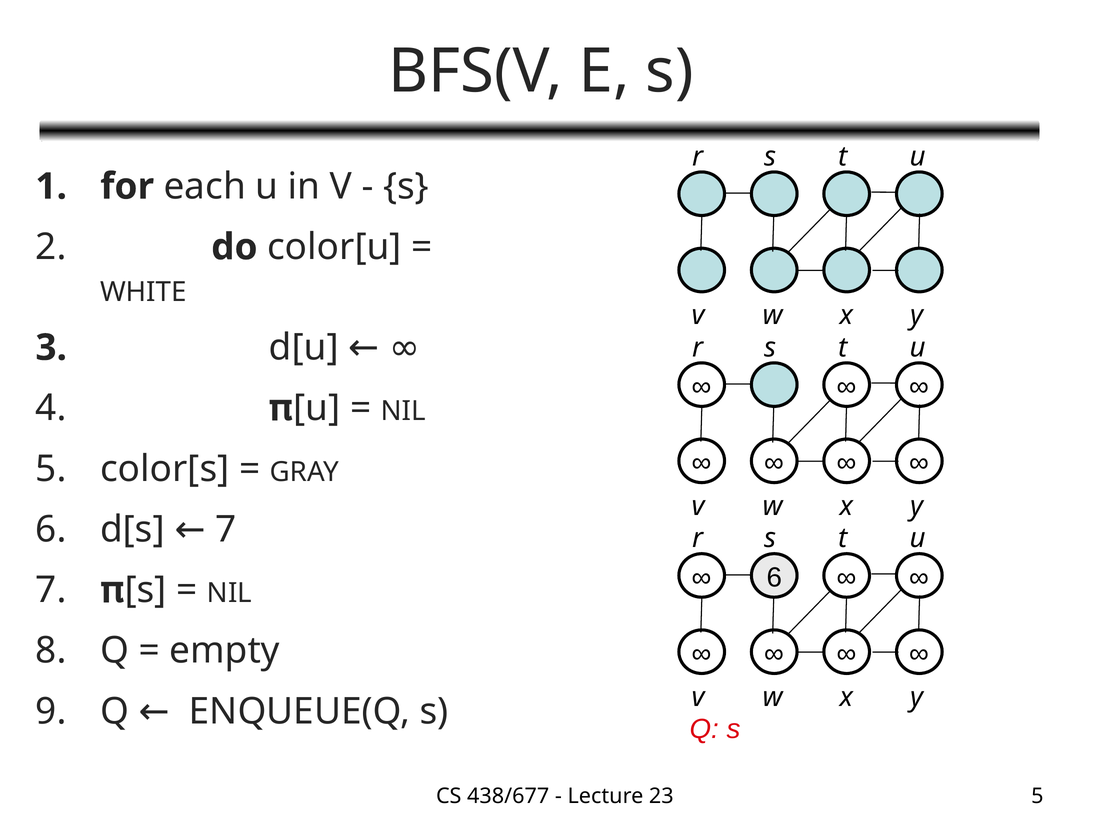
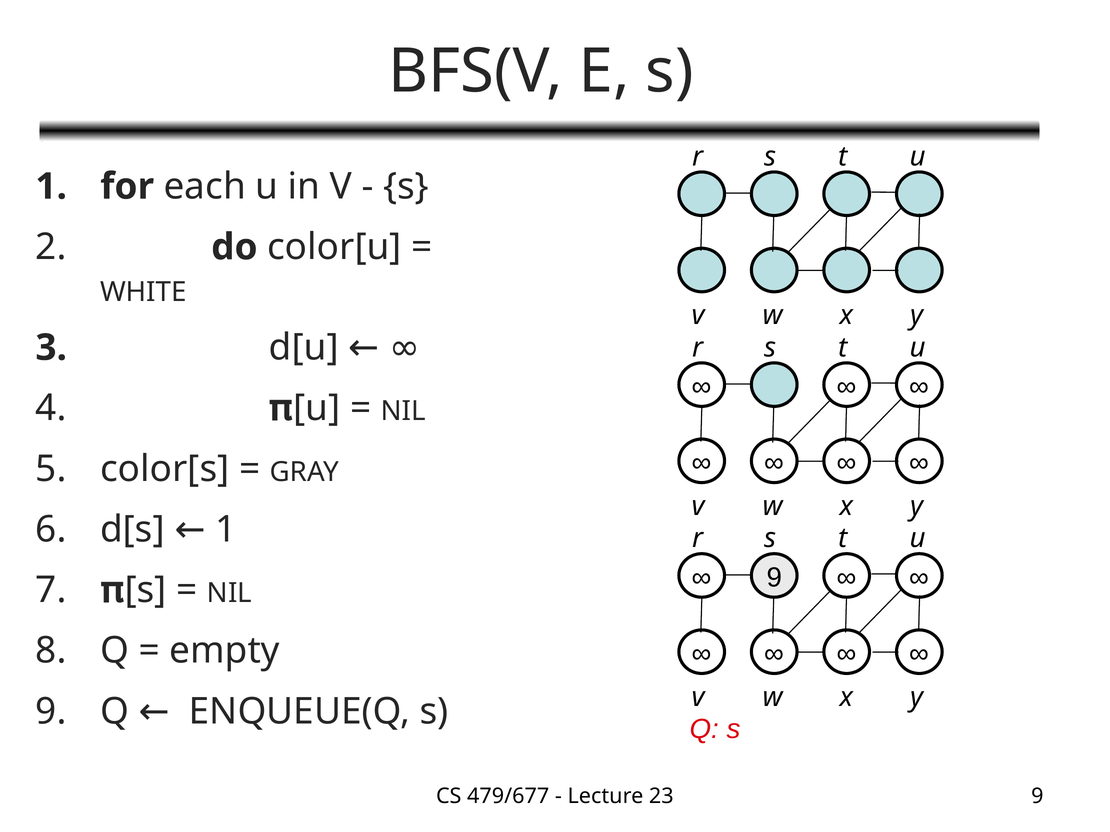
d[s 7: 7 -> 1 (226, 530)
6: 6 -> 9 (774, 578)
438/677: 438/677 -> 479/677 (508, 797)
23 5: 5 -> 9 (1037, 797)
